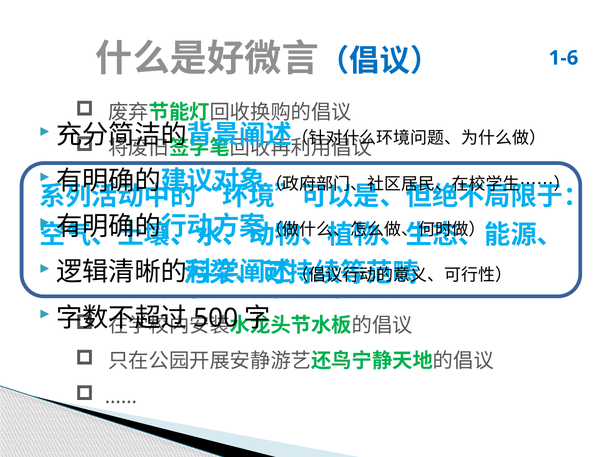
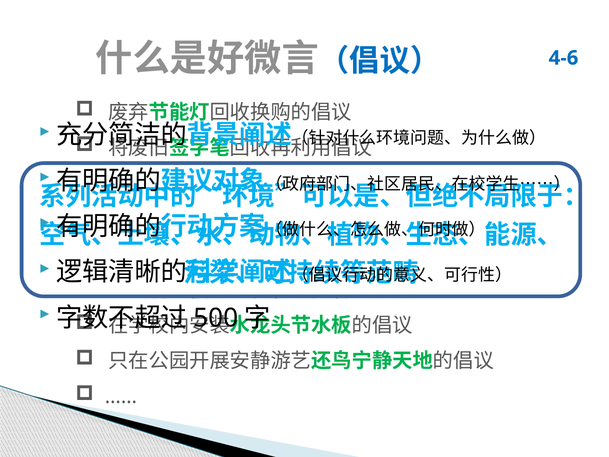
1-6: 1-6 -> 4-6 (563, 58)
